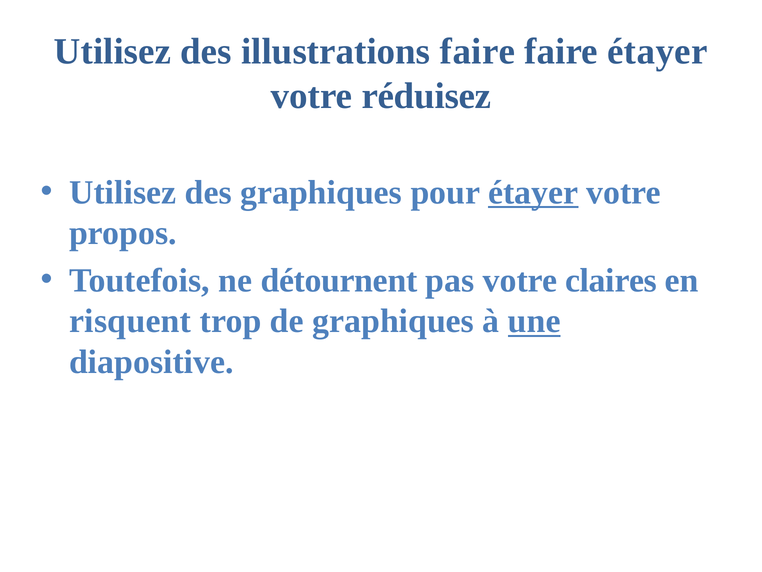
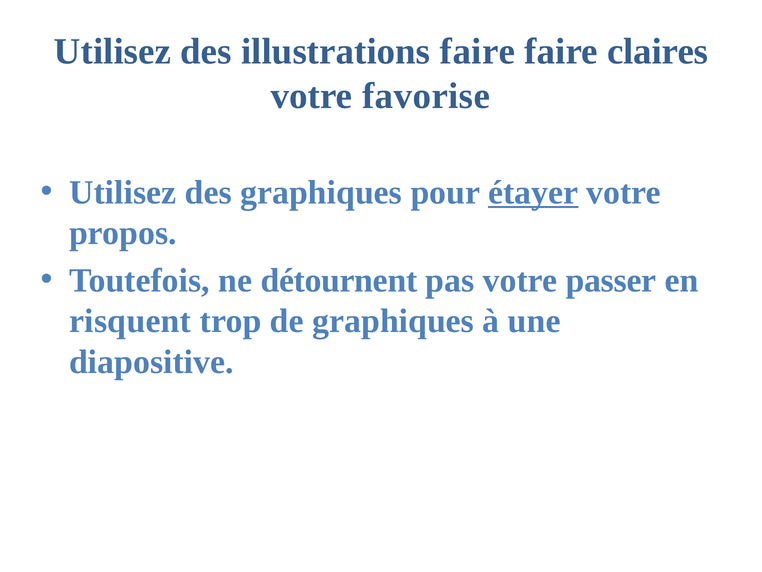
faire étayer: étayer -> claires (658, 51)
réduisez: réduisez -> favorise (426, 96)
claires: claires -> passer (611, 280)
une underline: present -> none (534, 321)
